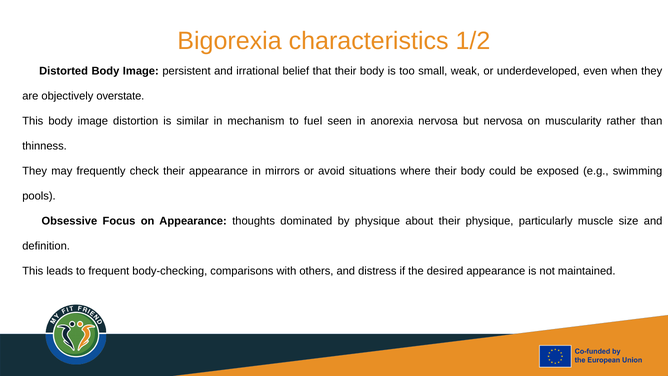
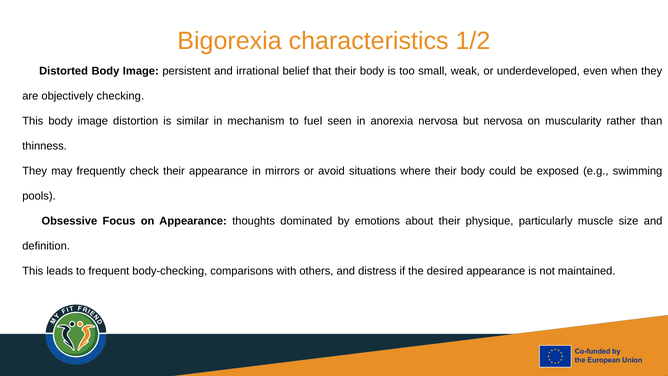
overstate: overstate -> checking (120, 96)
by physique: physique -> emotions (377, 221)
